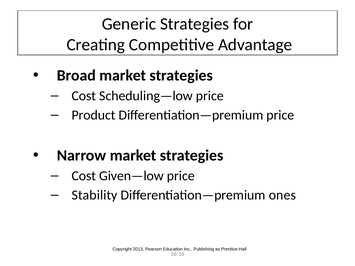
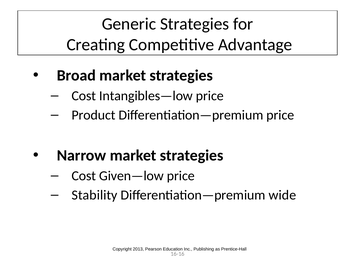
Scheduling—low: Scheduling—low -> Intangibles—low (146, 96)
ones: ones -> wide (282, 195)
